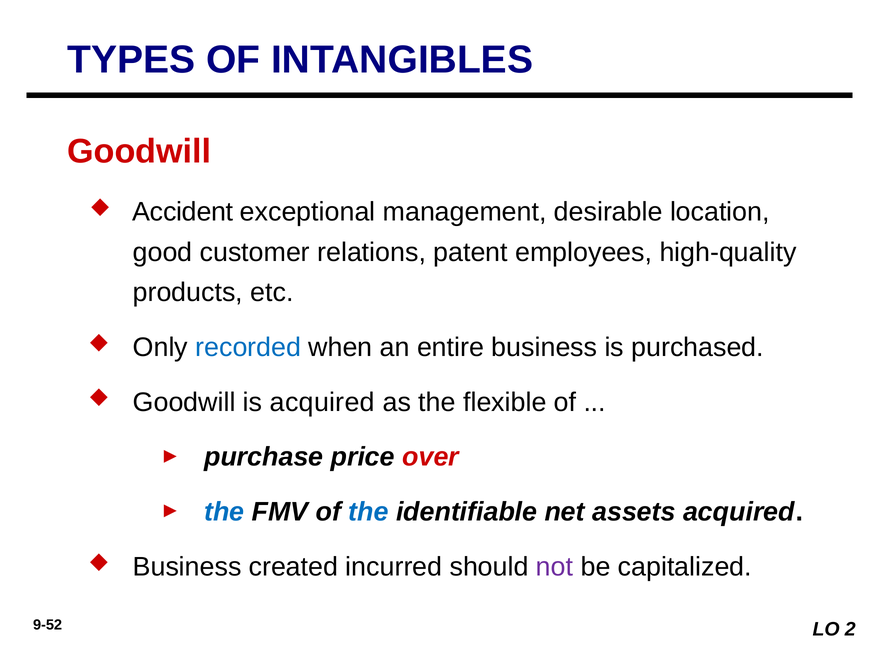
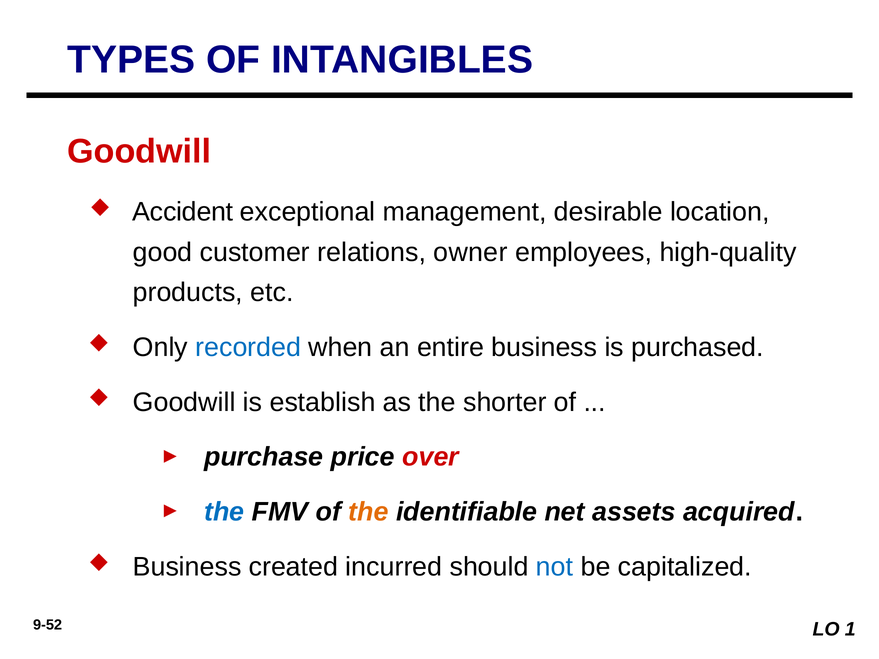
patent: patent -> owner (470, 252)
is acquired: acquired -> establish (323, 402)
flexible: flexible -> shorter (505, 402)
the colour: blue -> orange (369, 512)
not colour: purple -> blue (555, 567)
2: 2 -> 1 (850, 630)
